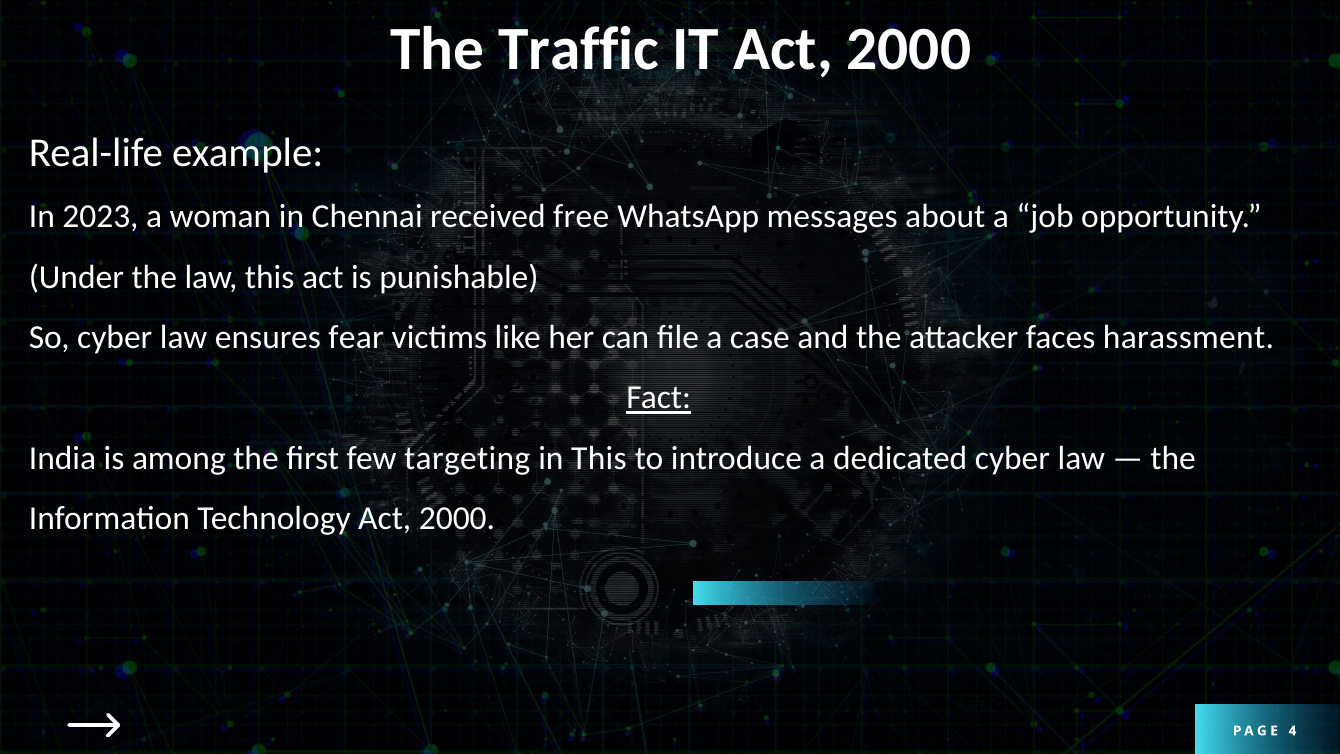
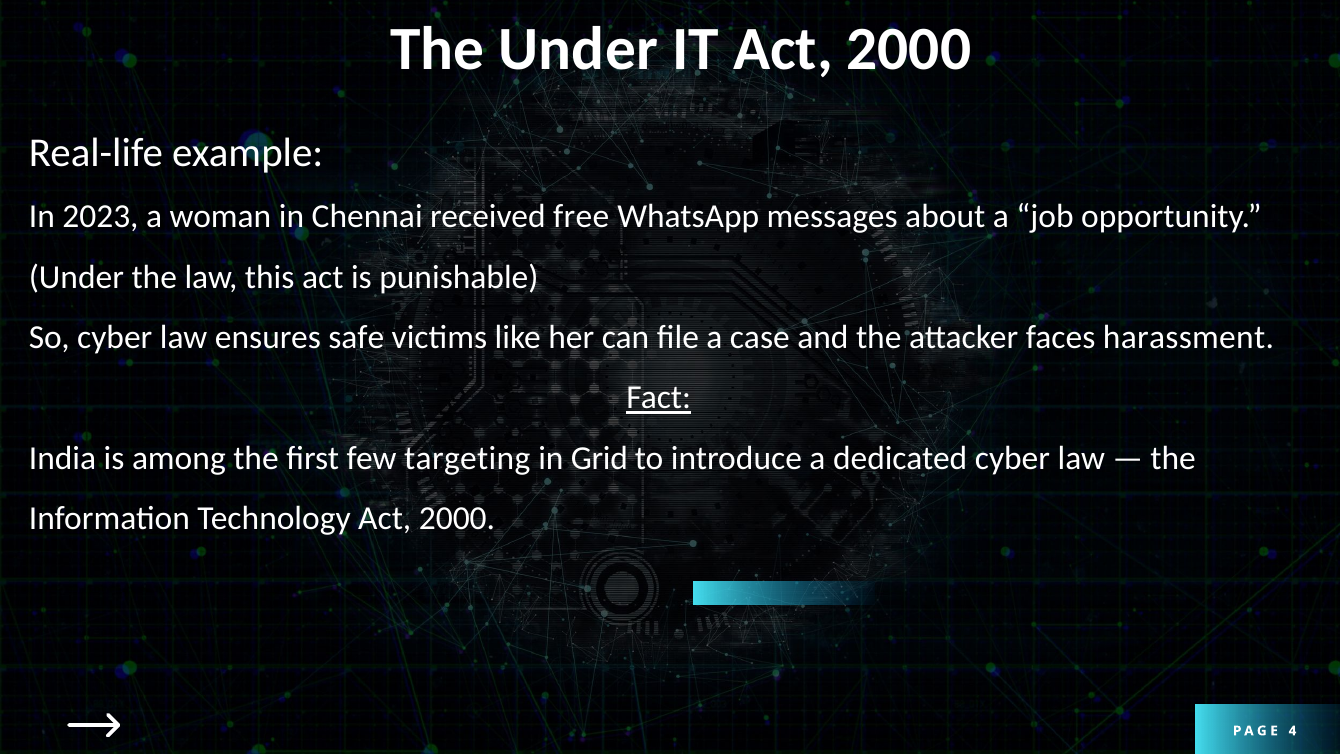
The Traffic: Traffic -> Under (578, 50)
fear: fear -> safe (356, 337)
in This: This -> Grid (599, 458)
